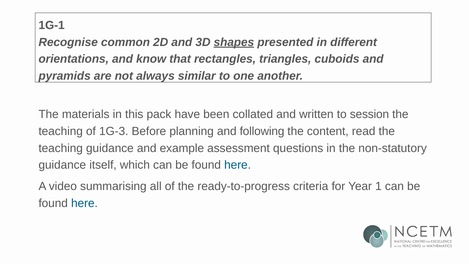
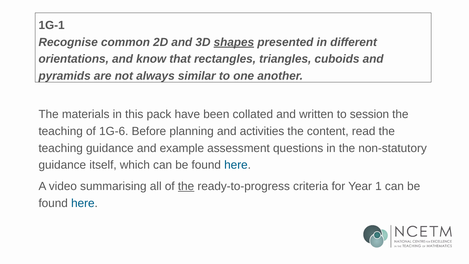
1G-3: 1G-3 -> 1G-6 (114, 131)
following: following -> activities (262, 131)
the underline: none -> present (186, 186)
